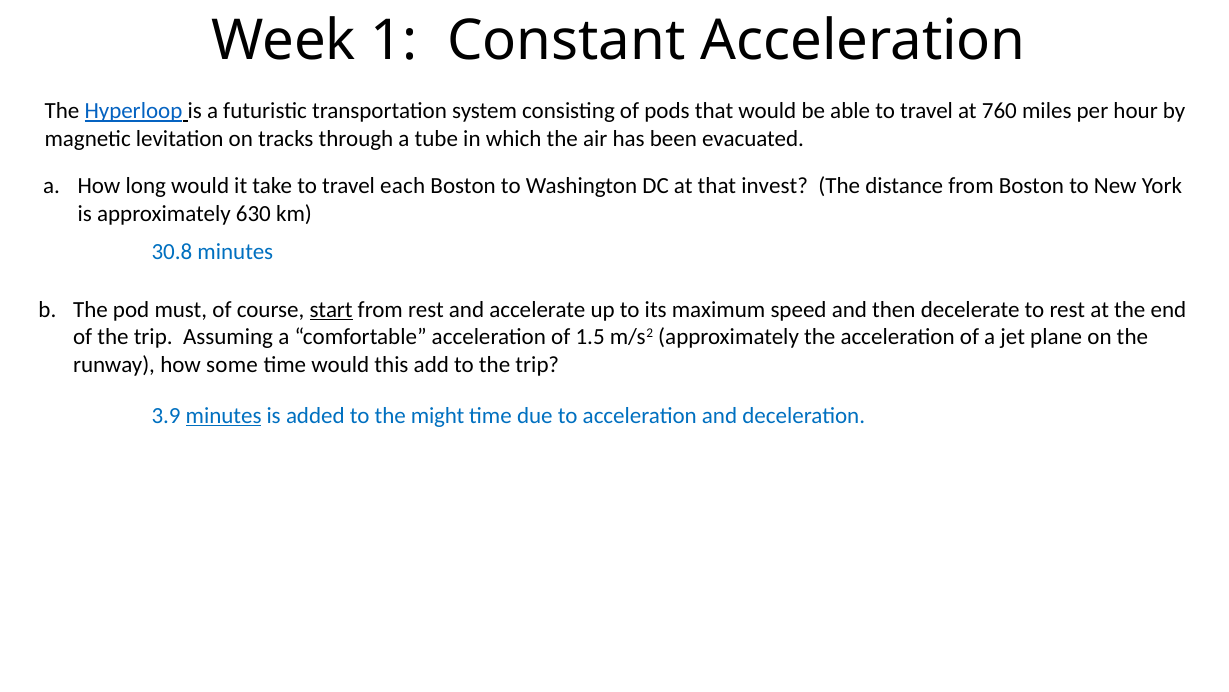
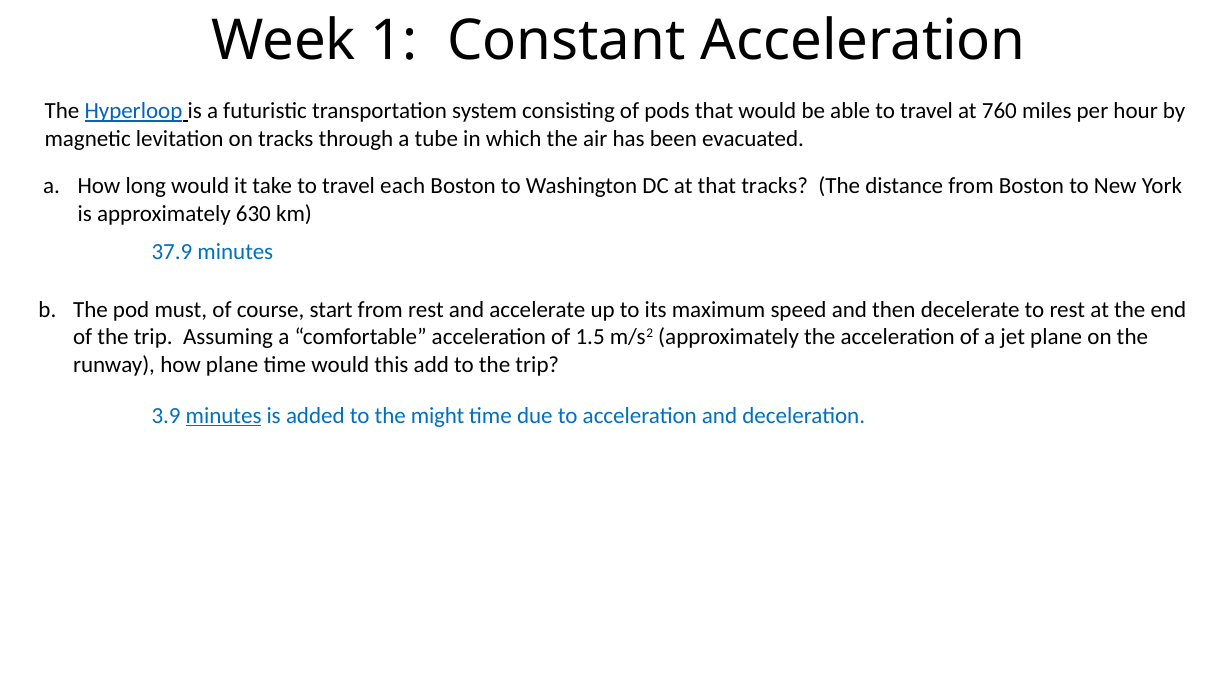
that invest: invest -> tracks (775, 186)
30.8: 30.8 -> 37.9 (172, 252)
start underline: present -> none (331, 309)
how some: some -> plane (232, 364)
